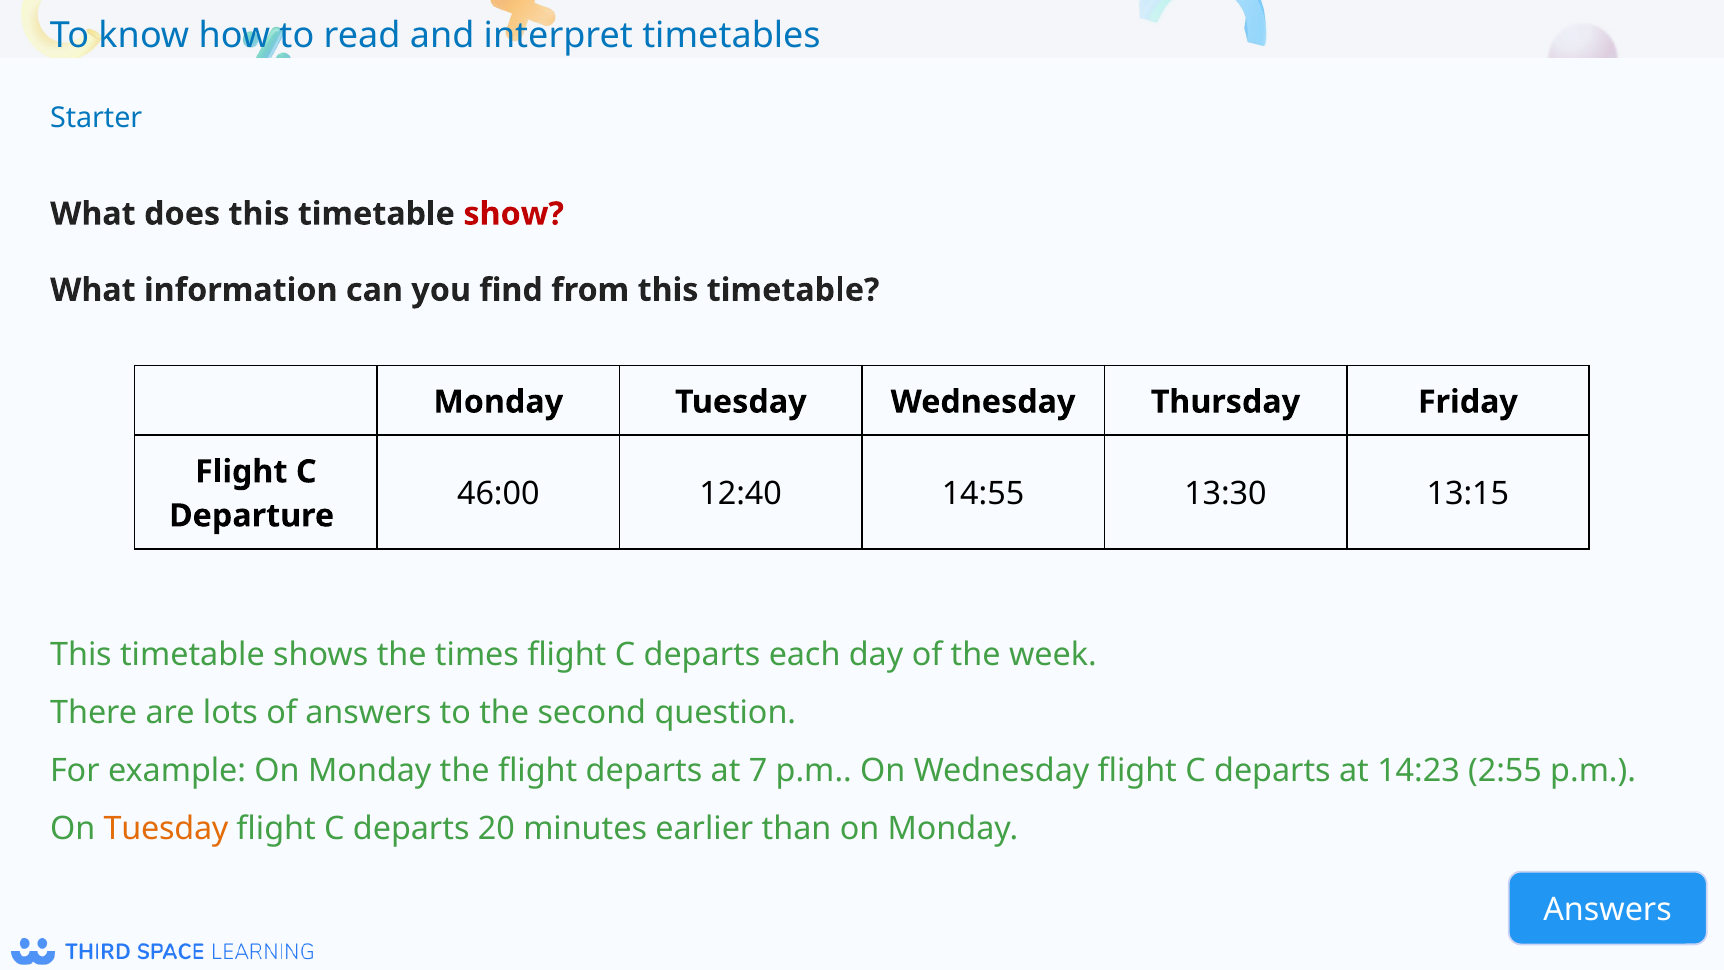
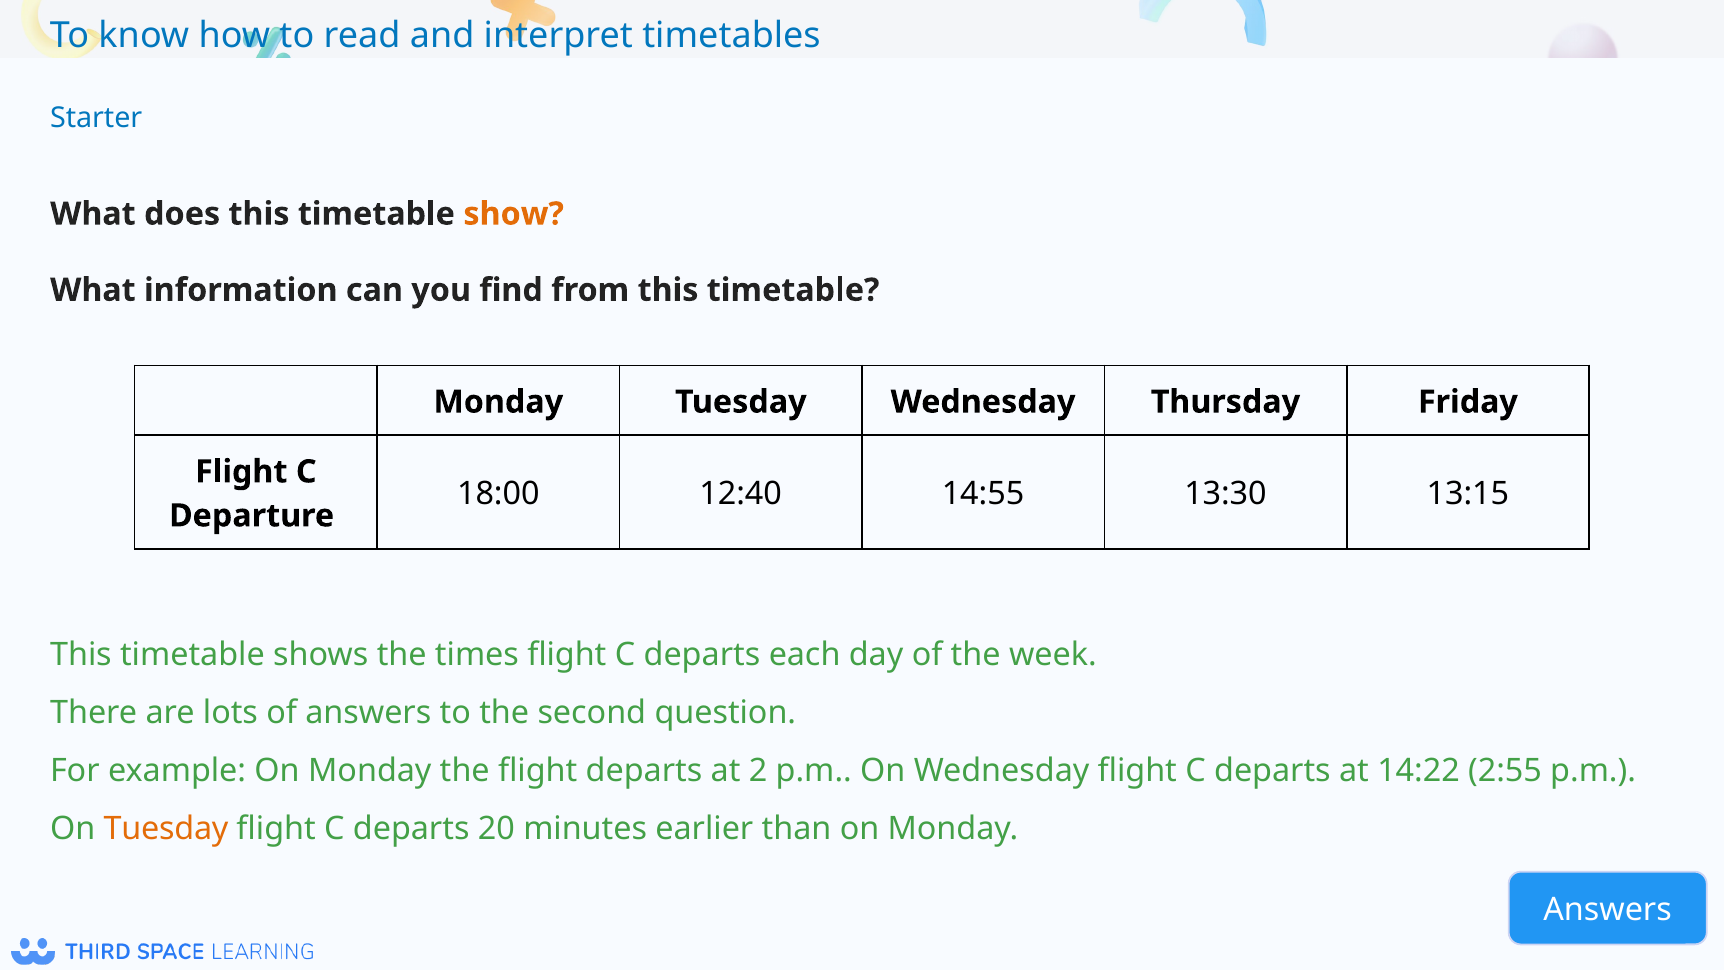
show colour: red -> orange (514, 214)
46:00: 46:00 -> 18:00 (498, 494)
7: 7 -> 2 (758, 771)
14:23: 14:23 -> 14:22 (1419, 771)
